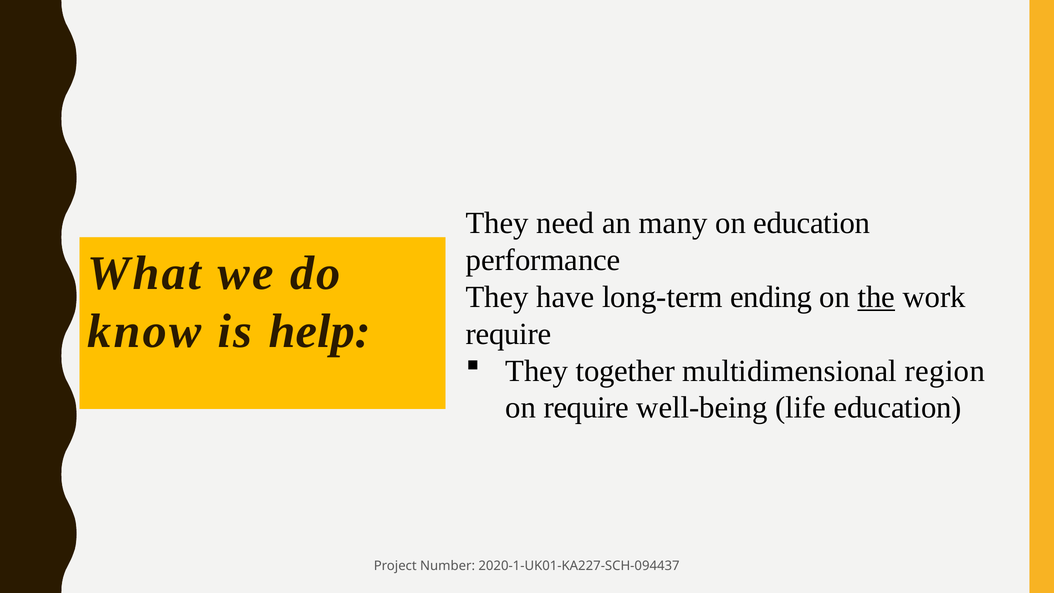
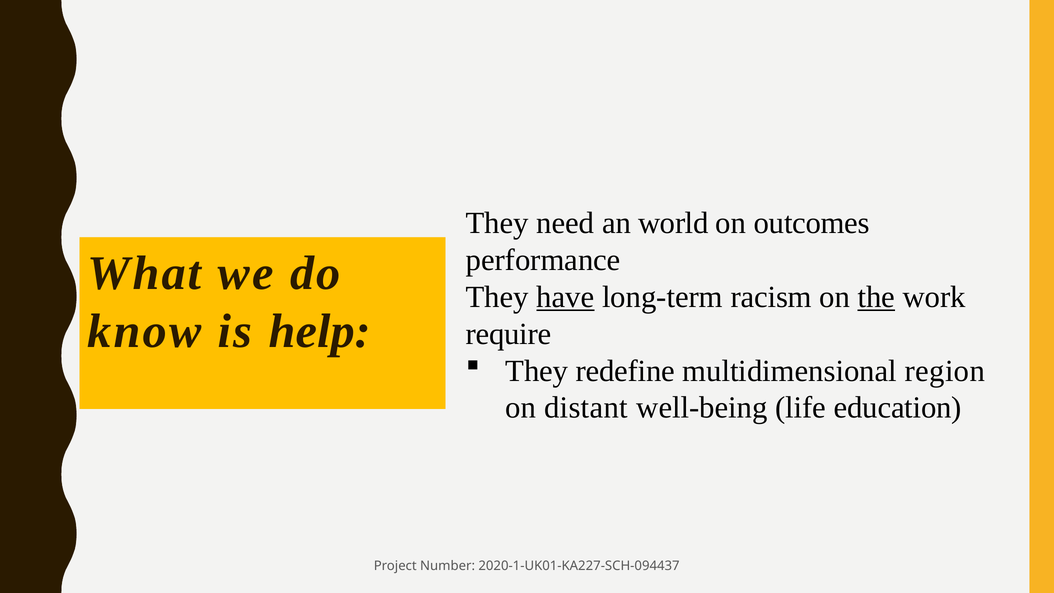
many: many -> world (673, 223)
on education: education -> outcomes (812, 223)
have underline: none -> present (565, 297)
ending: ending -> racism (771, 297)
together: together -> redefine (625, 371)
on require: require -> distant (586, 408)
